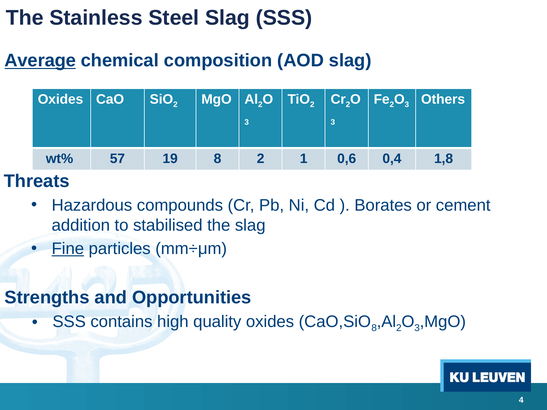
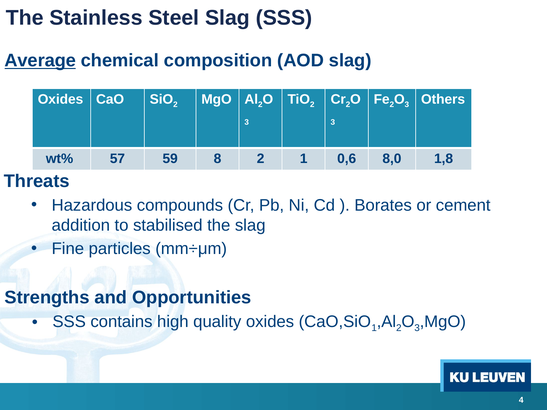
19: 19 -> 59 (170, 159)
0,4: 0,4 -> 8,0 (392, 159)
Fine underline: present -> none (68, 249)
8: 8 -> 1 (374, 328)
